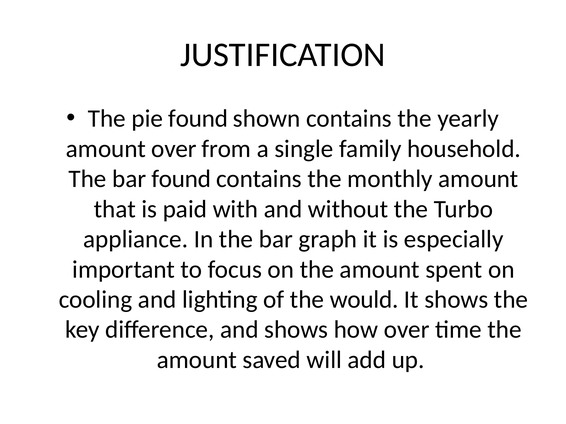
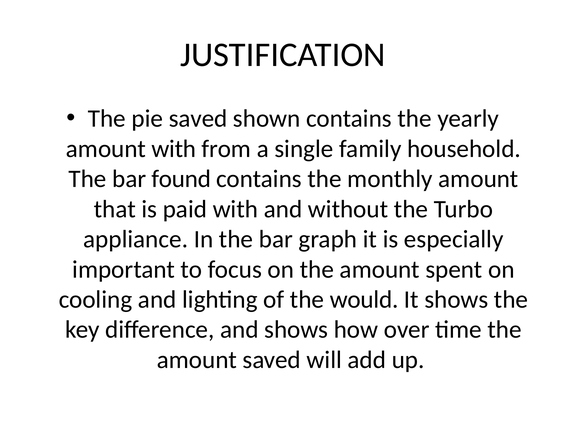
pie found: found -> saved (198, 119)
amount over: over -> with (174, 149)
